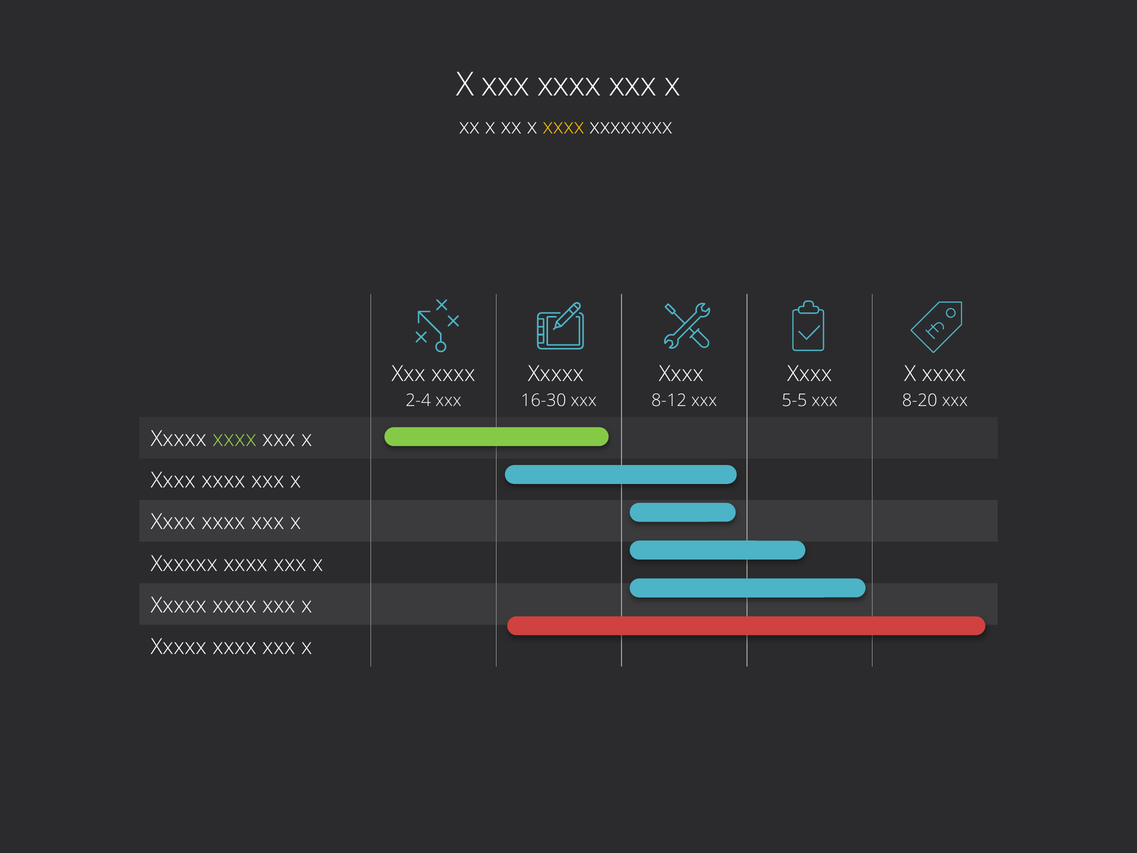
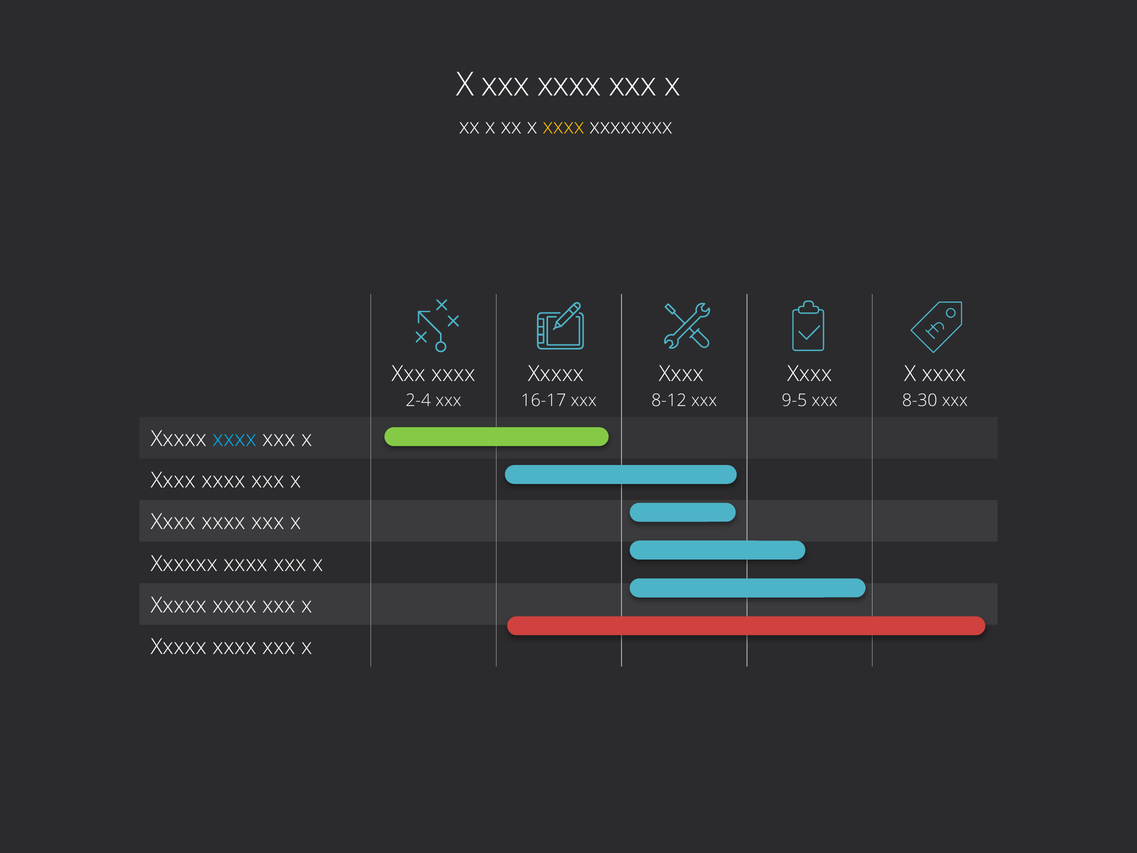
16-30: 16-30 -> 16-17 (544, 400)
5-5: 5-5 -> 9-5 (794, 400)
8-20: 8-20 -> 8-30 (920, 400)
xxxx colour: light green -> light blue (234, 439)
